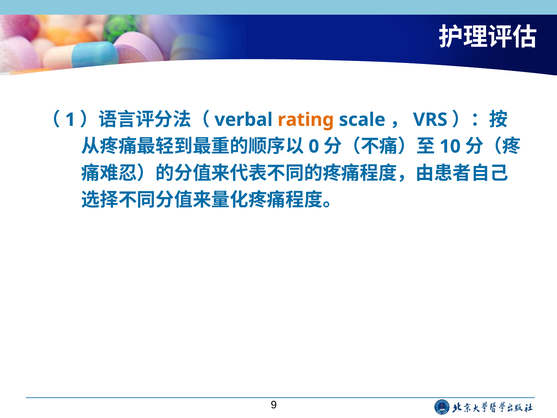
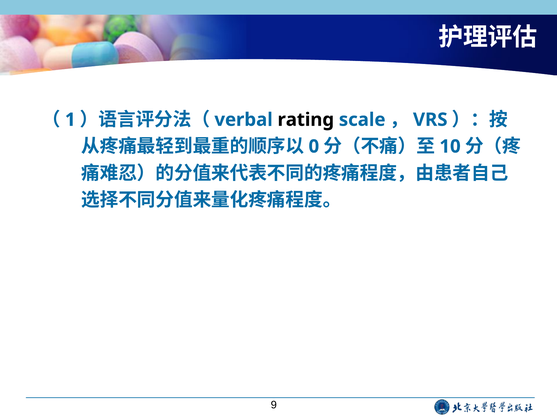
rating colour: orange -> black (306, 120)
